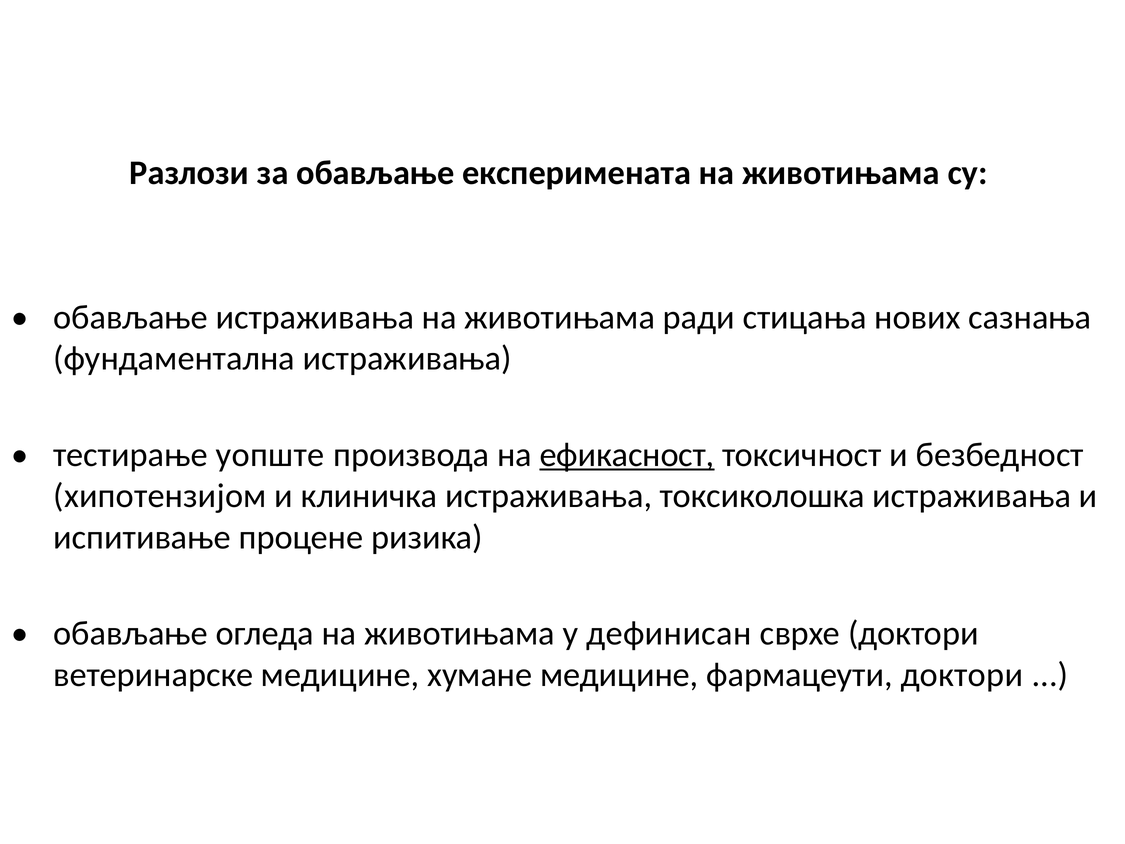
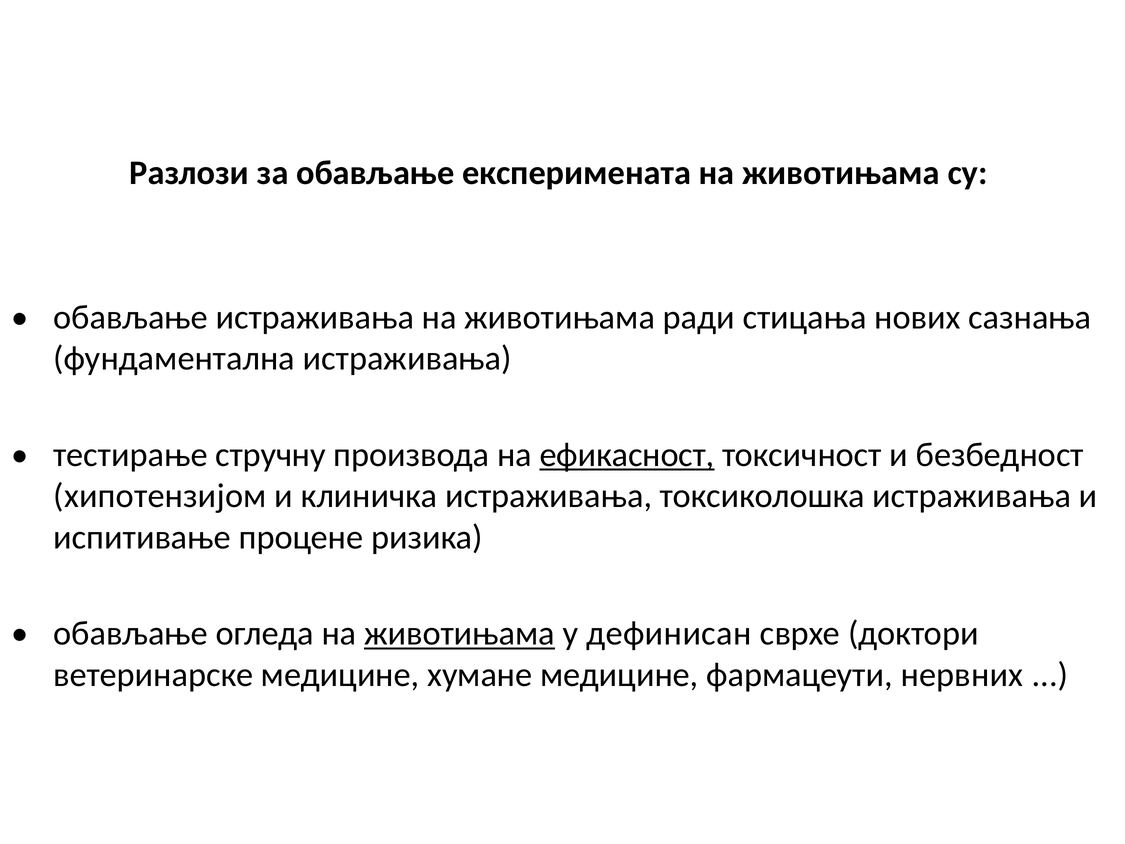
уопште: уопште -> стручну (270, 455)
животињама underline: none -> present (460, 633)
фармацеути доктори: доктори -> нервних (962, 675)
